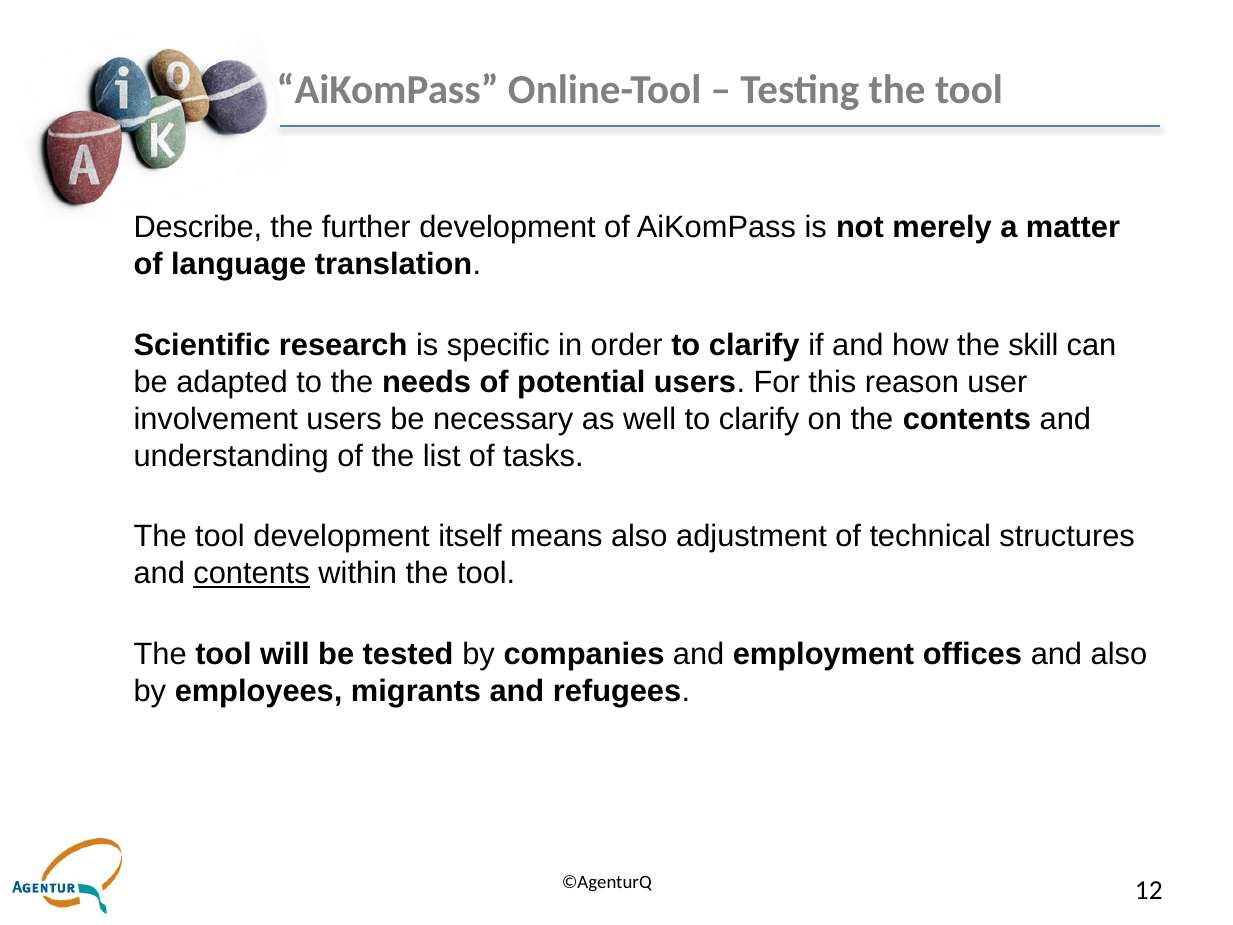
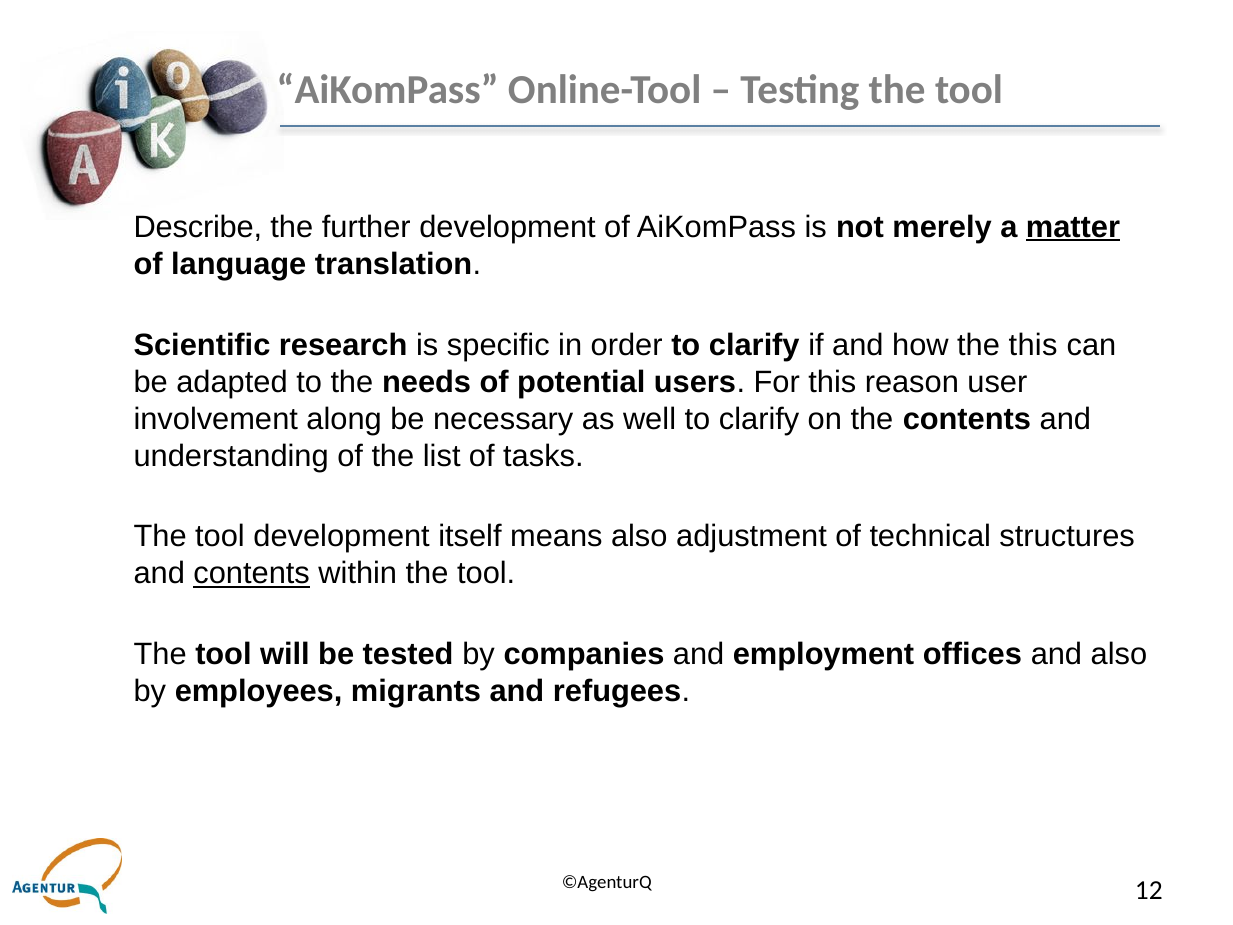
matter underline: none -> present (1073, 227)
the skill: skill -> this (1033, 345)
involvement users: users -> along (344, 419)
